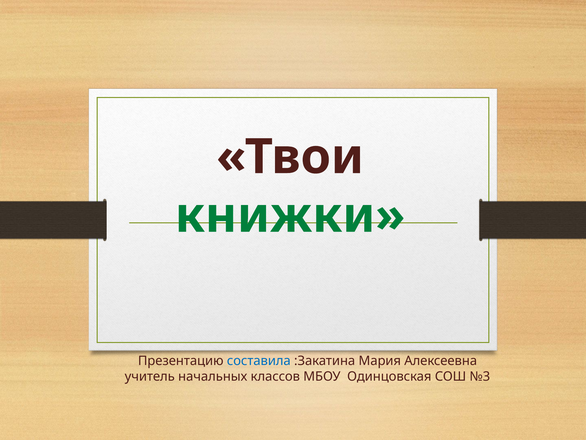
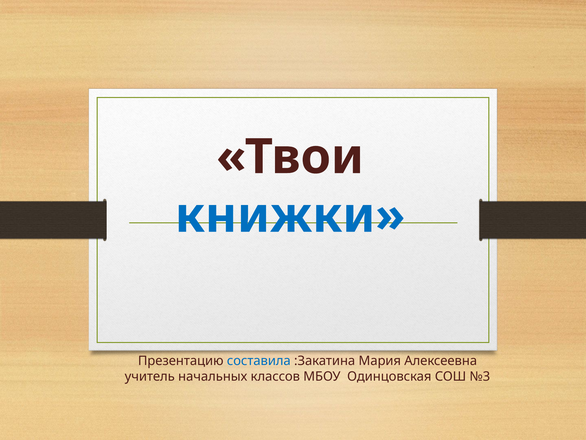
книжки colour: green -> blue (290, 215)
